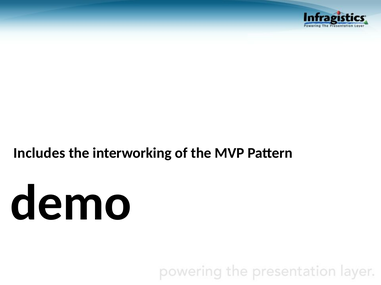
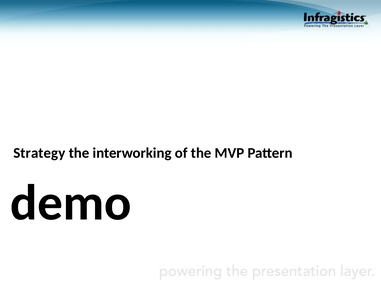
Includes: Includes -> Strategy (39, 154)
